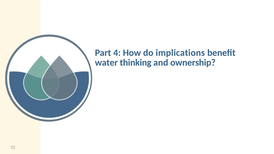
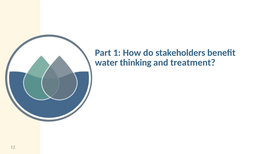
4: 4 -> 1 (117, 53)
implications: implications -> stakeholders (180, 53)
ownership: ownership -> treatment (193, 63)
